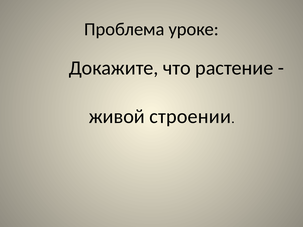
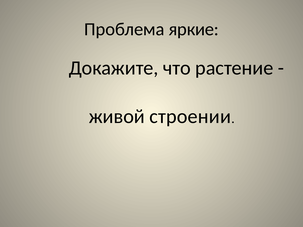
уроке: уроке -> яркие (194, 29)
